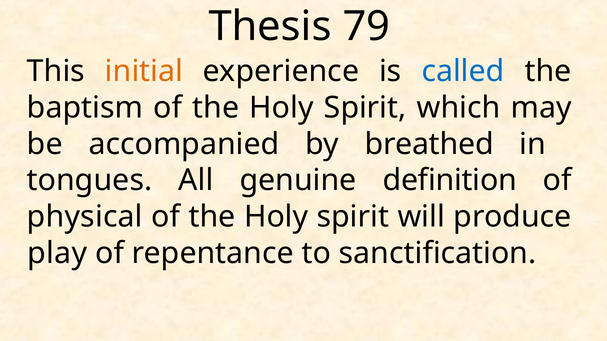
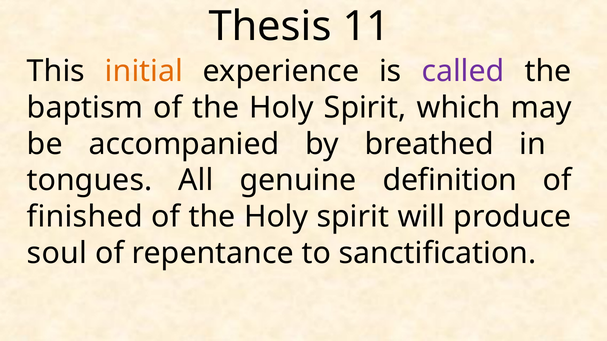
79: 79 -> 11 (366, 26)
called colour: blue -> purple (463, 71)
physical: physical -> finished (85, 217)
play: play -> soul (57, 254)
